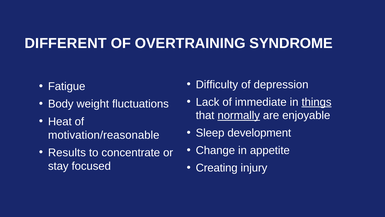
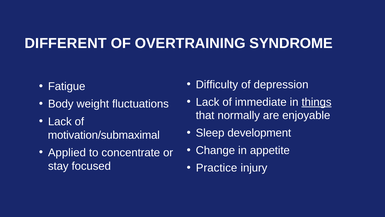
normally underline: present -> none (239, 115)
Heat: Heat -> Lack (60, 121)
motivation/reasonable: motivation/reasonable -> motivation/submaximal (104, 135)
Results: Results -> Applied (67, 152)
Creating: Creating -> Practice (217, 168)
